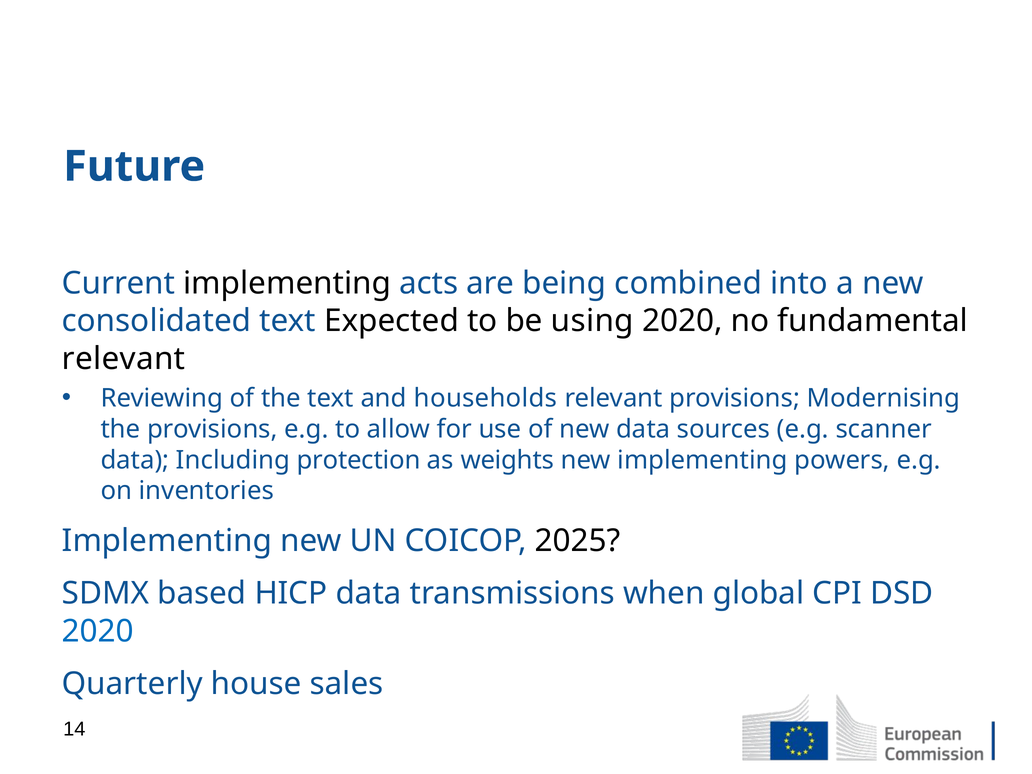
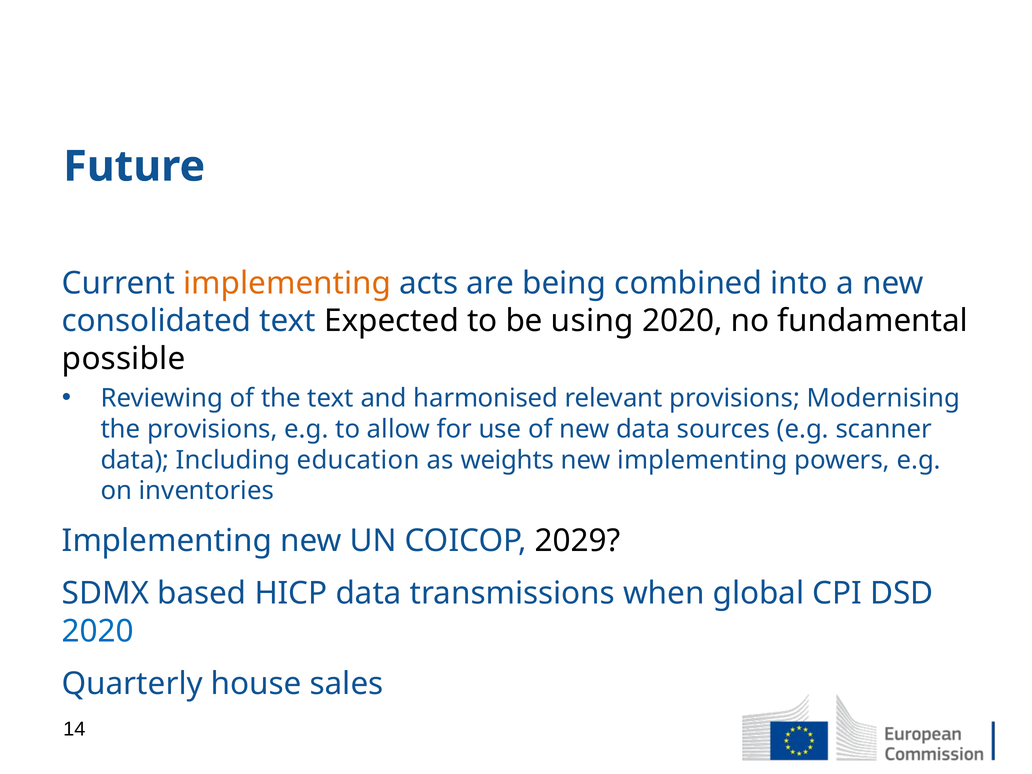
implementing colour: black -> orange (287, 283)
relevant: relevant -> possible (124, 359)
households: households -> harmonised (486, 398)
protection: protection -> education (358, 460)
2025: 2025 -> 2029 (578, 541)
